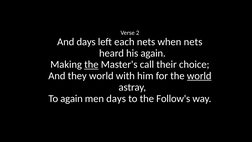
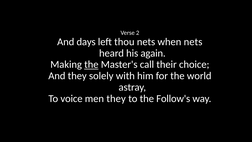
each: each -> thou (124, 42)
they world: world -> solely (101, 76)
world underline: present -> none (199, 76)
To again: again -> voice (71, 98)
men days: days -> they (116, 98)
